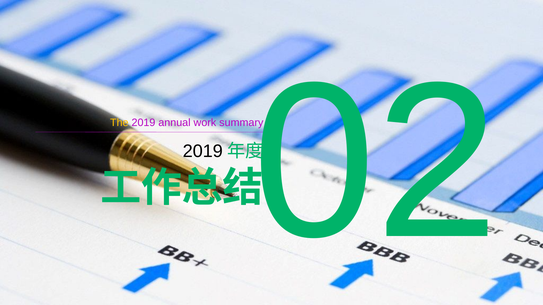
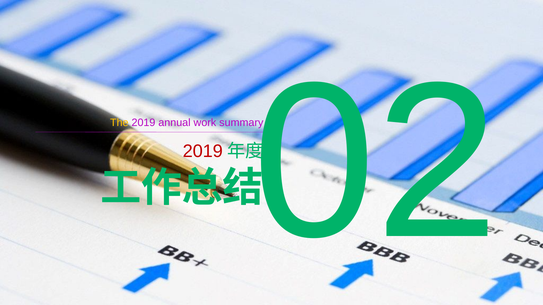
2019 colour: black -> red (203, 152)
